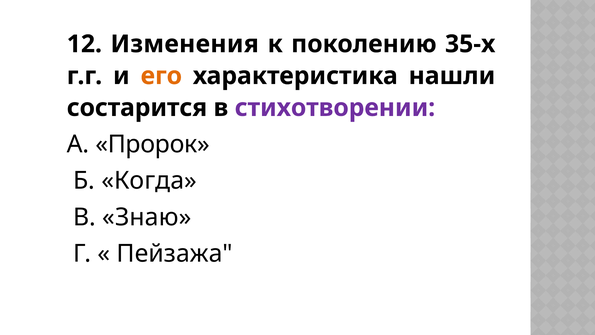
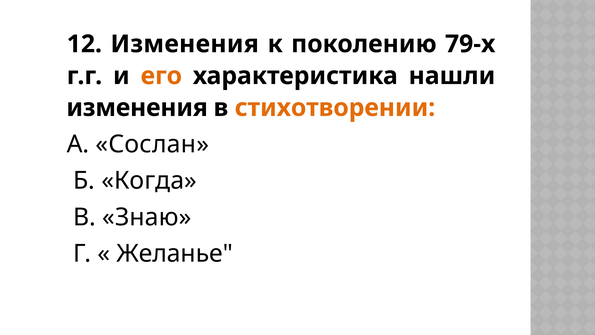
35-х: 35-х -> 79-х (470, 44)
состарится: состарится -> изменения (137, 108)
стихотворении colour: purple -> orange (335, 108)
Пророк: Пророк -> Сослан (152, 144)
Пейзажа: Пейзажа -> Желанье (175, 254)
